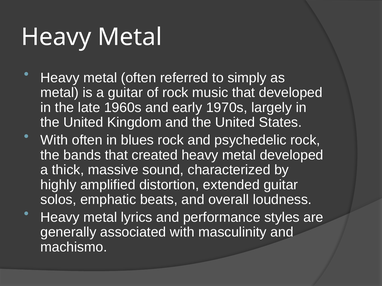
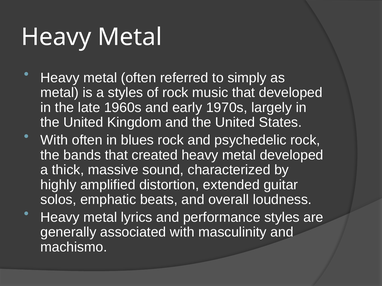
a guitar: guitar -> styles (125, 93)
